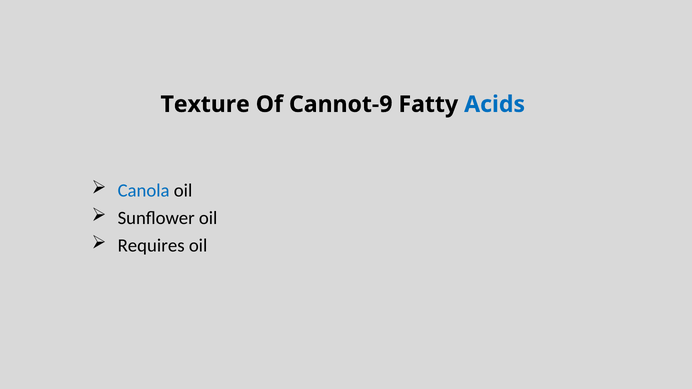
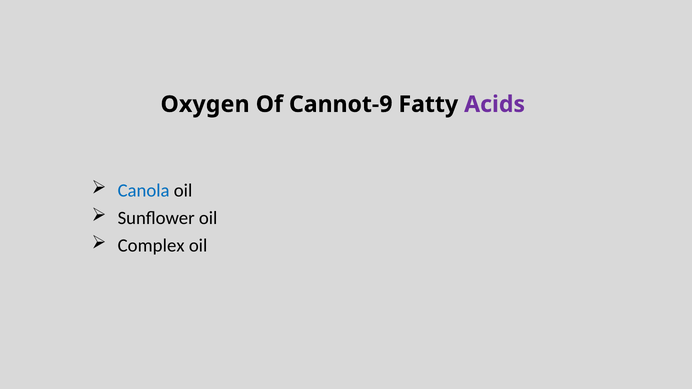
Texture: Texture -> Oxygen (205, 104)
Acids colour: blue -> purple (495, 104)
Requires: Requires -> Complex (151, 246)
